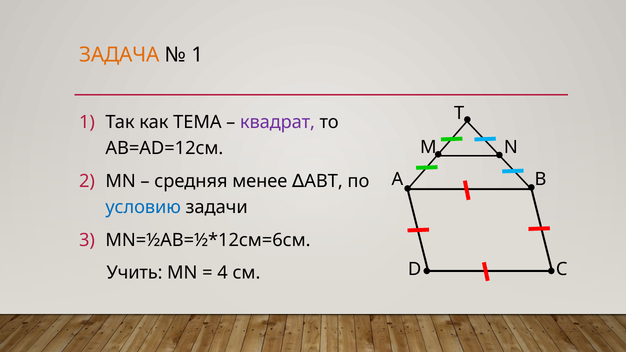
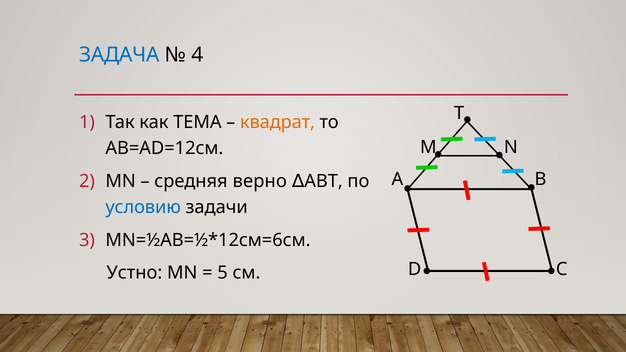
ЗАДАЧА colour: orange -> blue (119, 55)
1: 1 -> 4 (197, 55)
квадрат colour: purple -> orange (277, 122)
менее: менее -> верно (260, 181)
Учить: Учить -> Устно (134, 273)
4: 4 -> 5 (223, 273)
